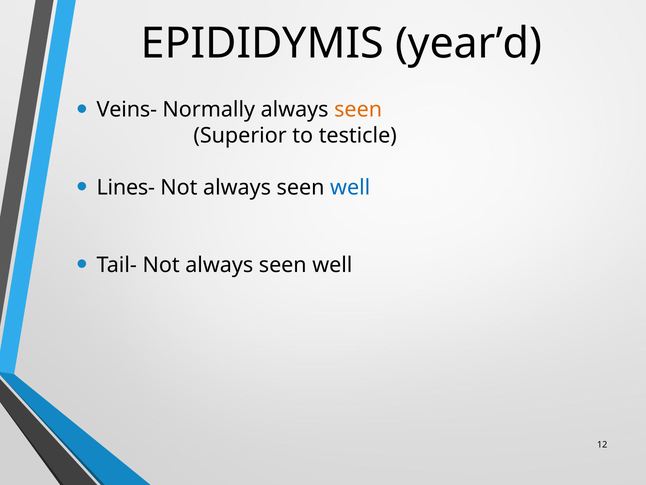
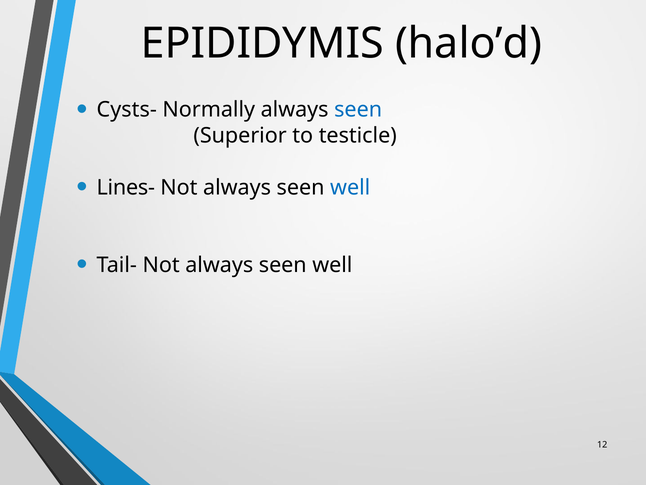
year’d: year’d -> halo’d (469, 43)
Veins-: Veins- -> Cysts- (127, 110)
seen colour: orange -> blue (358, 110)
